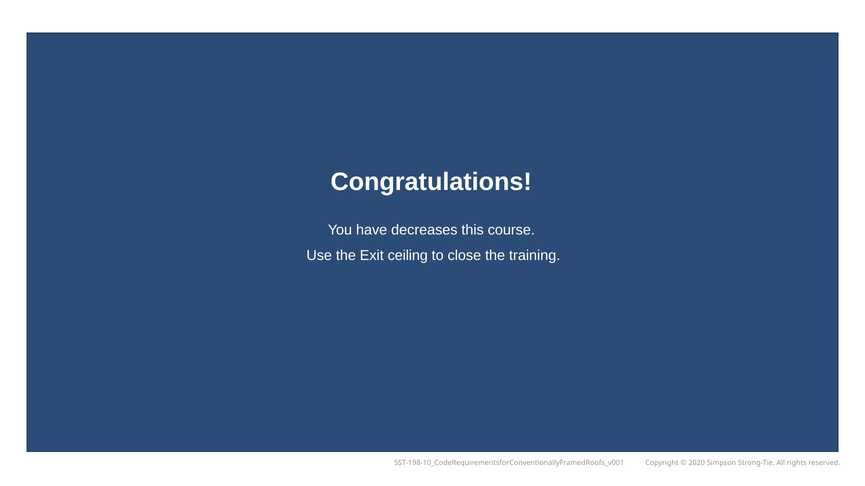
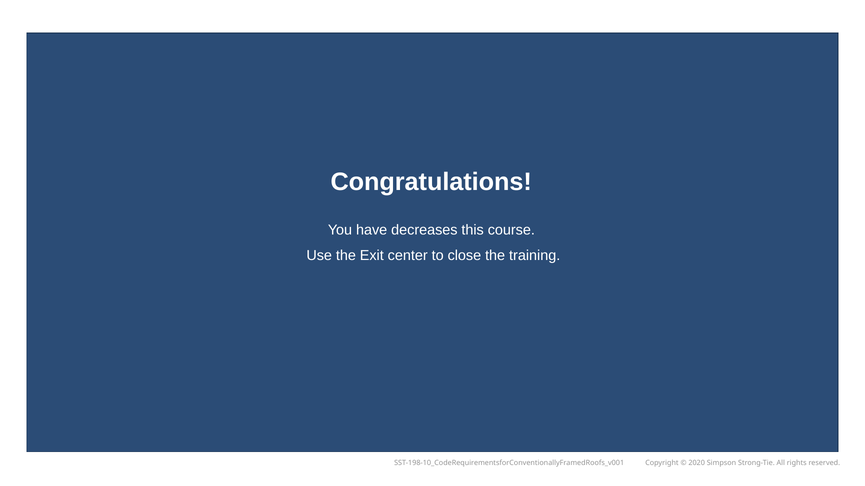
ceiling: ceiling -> center (408, 256)
